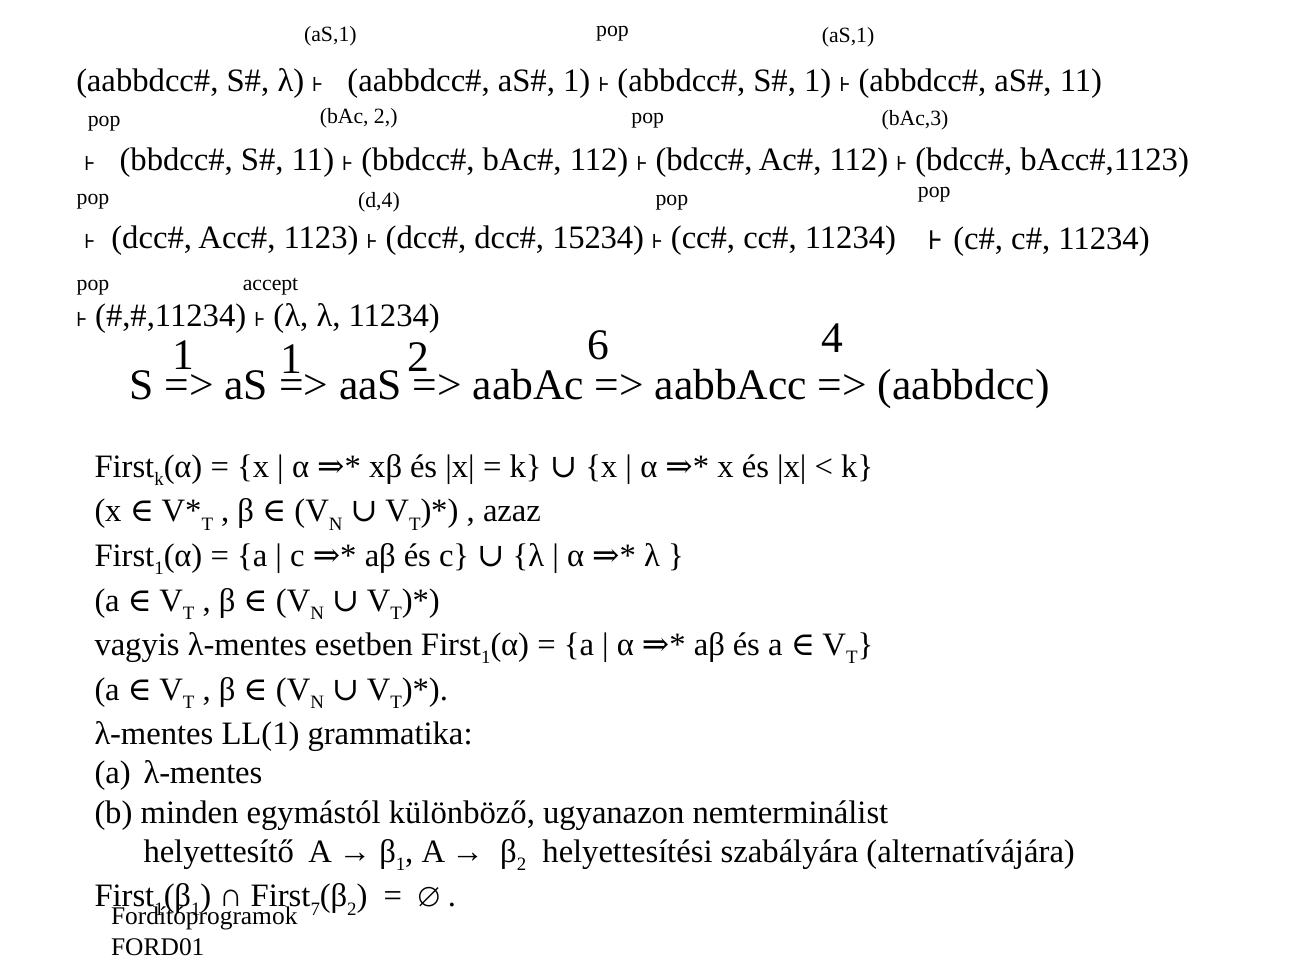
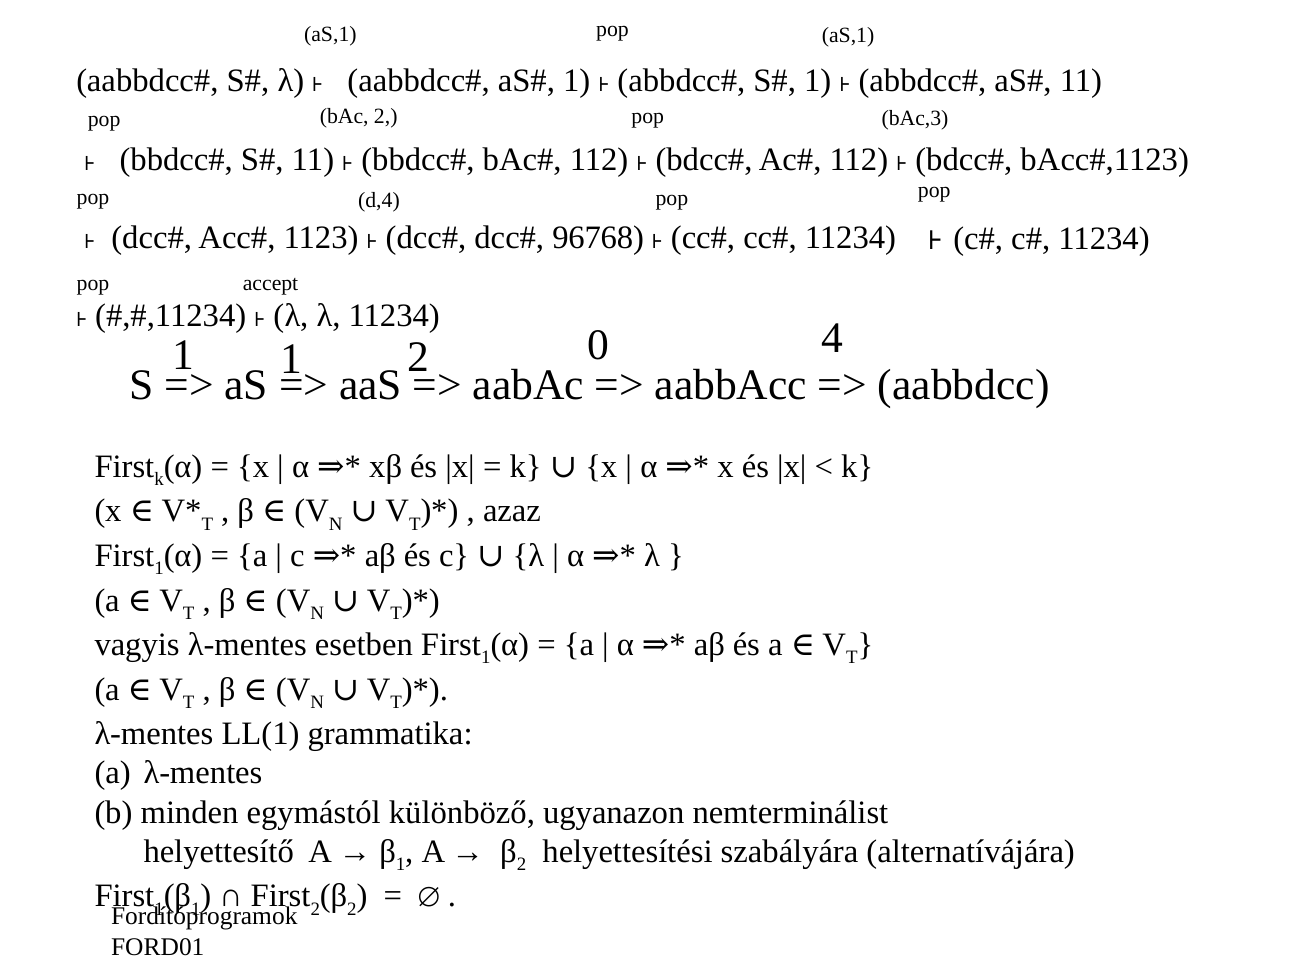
15234: 15234 -> 96768 (598, 238)
6: 6 -> 0 (599, 346)
7: 7 -> 2 (315, 909)
